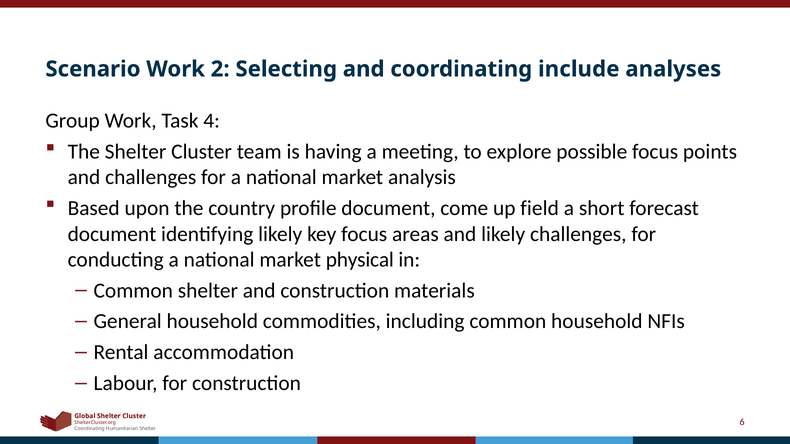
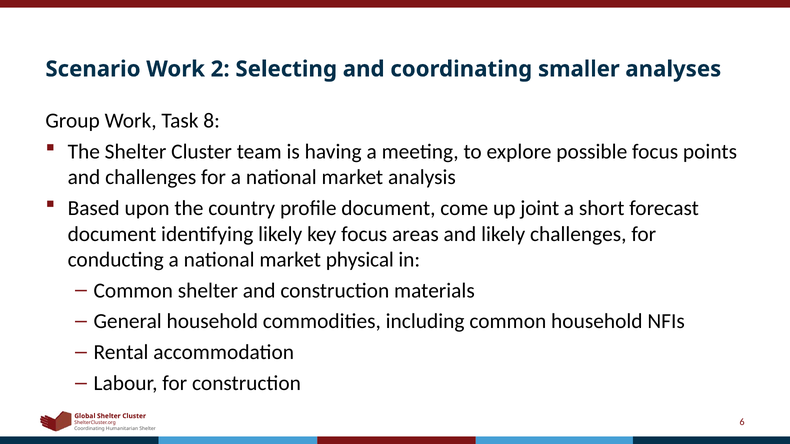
include: include -> smaller (579, 69)
4: 4 -> 8 (212, 121)
field: field -> joint (540, 209)
